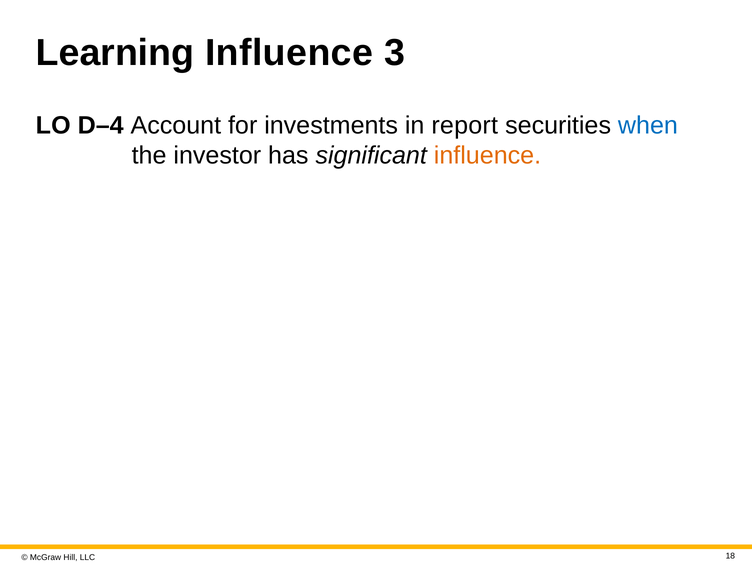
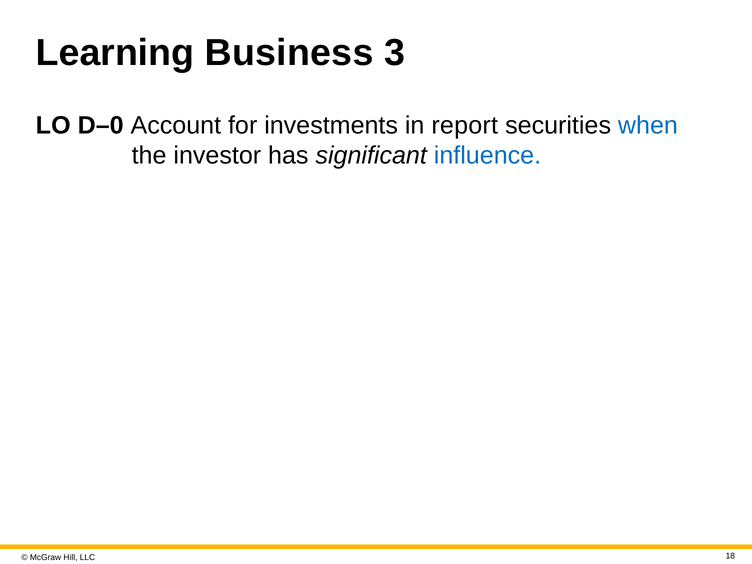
Learning Influence: Influence -> Business (289, 53)
D–4: D–4 -> D–0 (101, 126)
influence colour: orange -> blue (487, 156)
